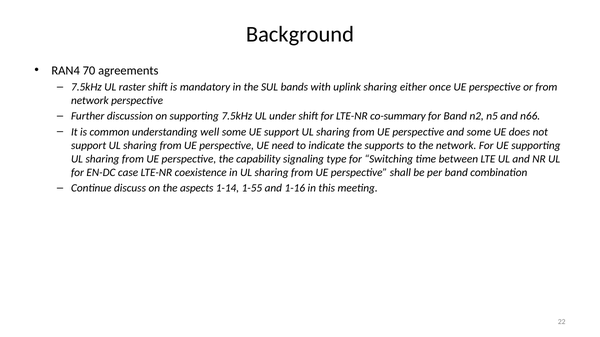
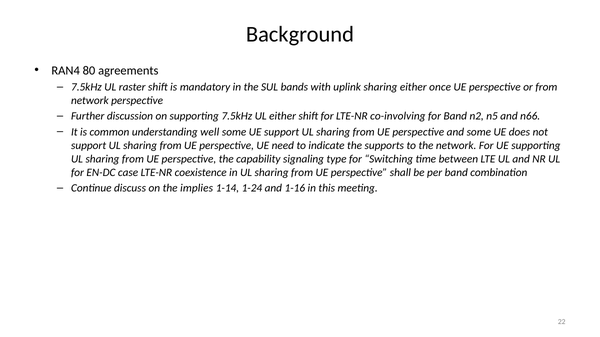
70: 70 -> 80 (89, 71)
UL under: under -> either (283, 116)
co-summary: co-summary -> co-involving (398, 116)
aspects: aspects -> implies (197, 188)
1-55: 1-55 -> 1-24 (252, 188)
